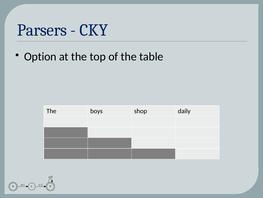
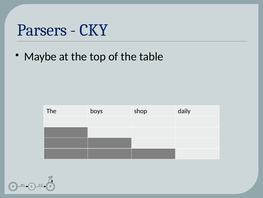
Option: Option -> Maybe (40, 56)
